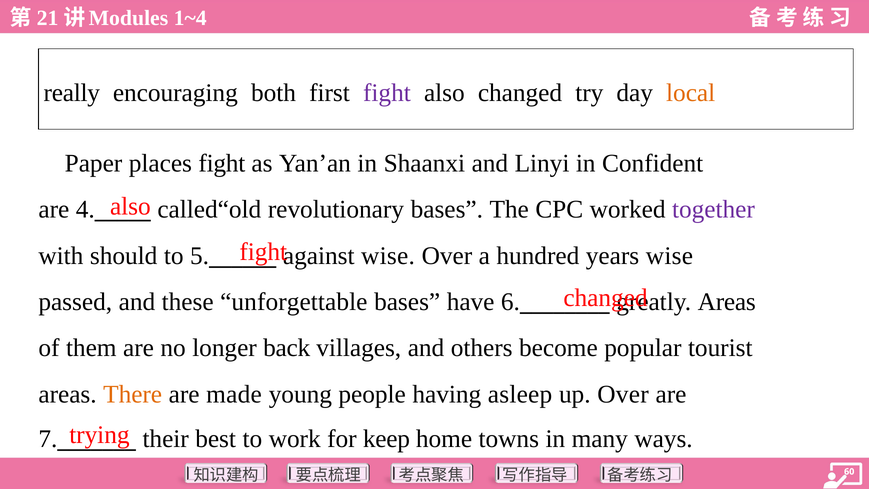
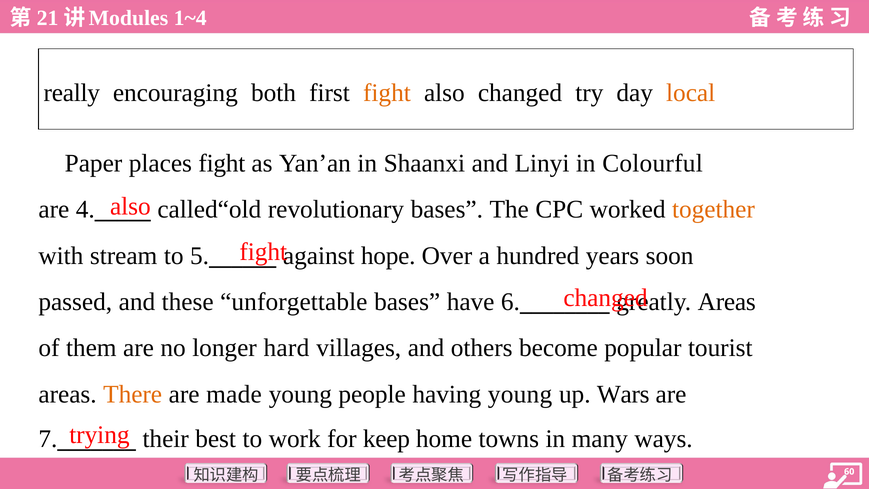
fight colour: purple -> orange (387, 93)
Confident: Confident -> Colourful (653, 163)
together colour: purple -> orange (713, 210)
should: should -> stream (124, 256)
against wise: wise -> hope (388, 256)
years wise: wise -> soon (670, 256)
back: back -> hard (286, 348)
having asleep: asleep -> young (520, 394)
up Over: Over -> Wars (623, 394)
